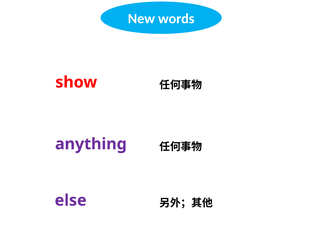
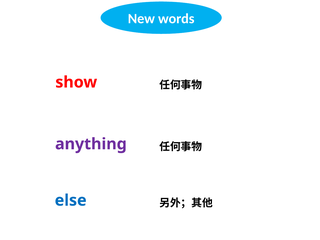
else colour: purple -> blue (71, 200)
